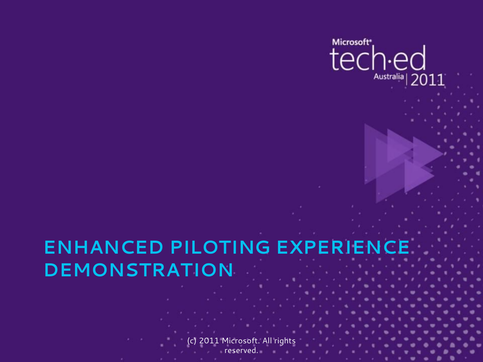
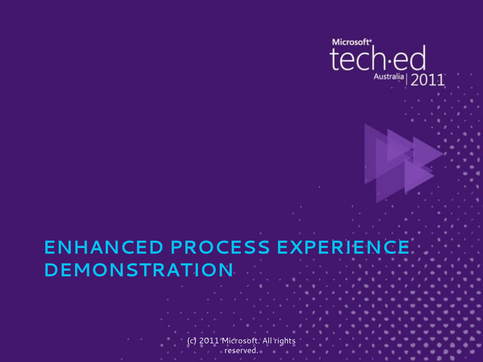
PILOTING: PILOTING -> PROCESS (220, 248)
